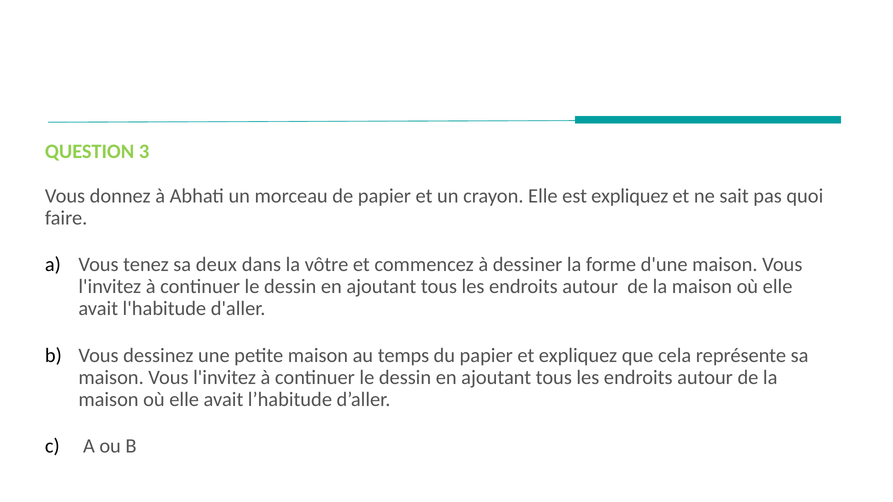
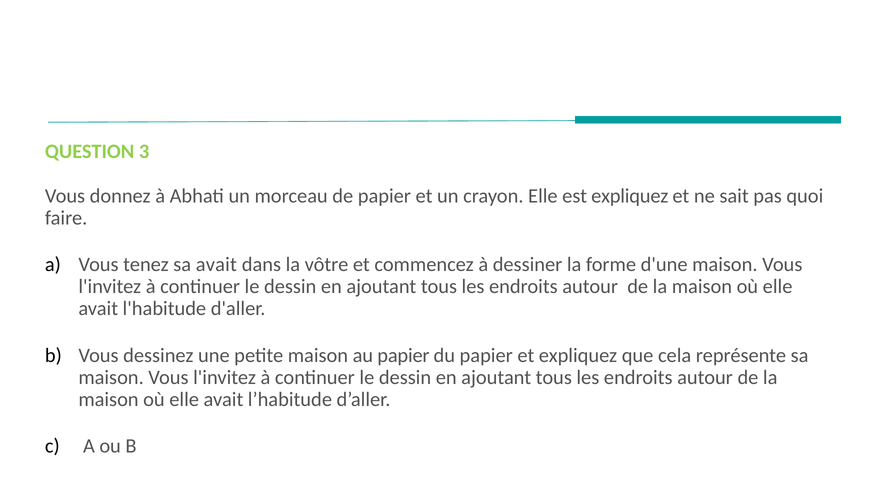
sa deux: deux -> avait (216, 265)
au temps: temps -> papier (403, 356)
